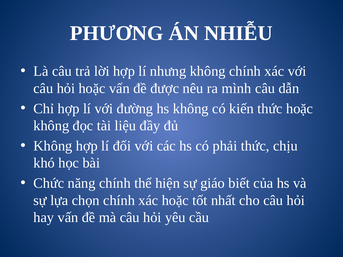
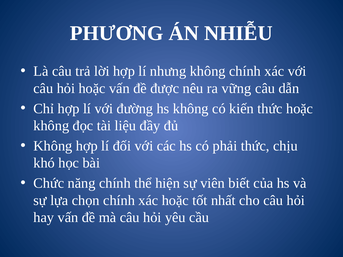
mình: mình -> vững (236, 88)
giáo: giáo -> viên (213, 183)
